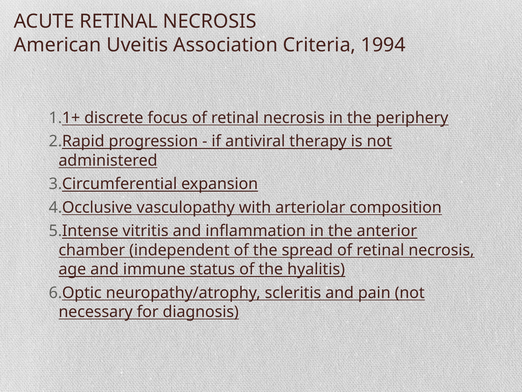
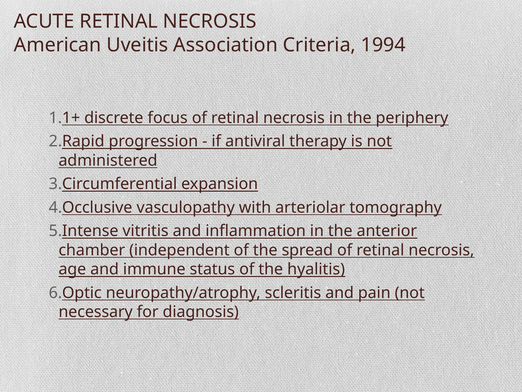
composition: composition -> tomography (396, 207)
